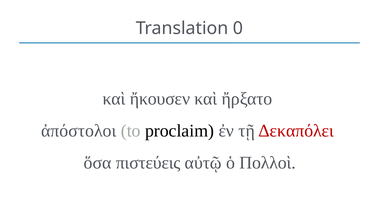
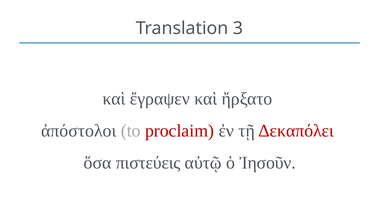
0: 0 -> 3 (238, 28)
ἤκουσεν: ἤκουσεν -> ἔγραψεν (160, 99)
proclaim colour: black -> red (180, 131)
Πολλοὶ: Πολλοὶ -> Ἰησοῦν (268, 163)
